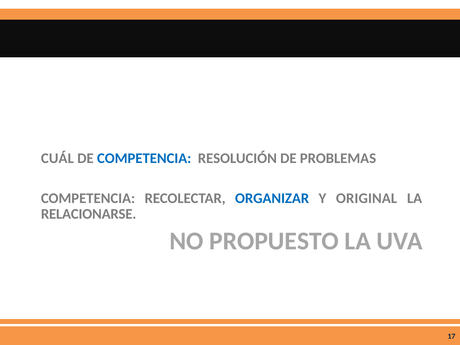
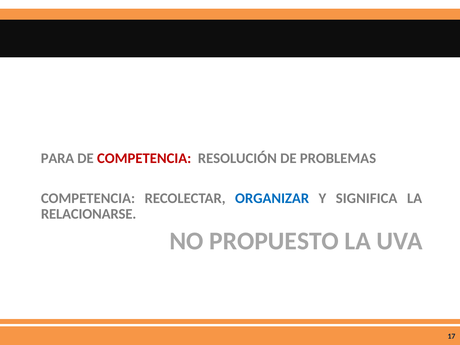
CUÁL: CUÁL -> PARA (58, 158)
COMPETENCIA colour: blue -> red (144, 158)
ORIGINAL: ORIGINAL -> SIGNIFICA (367, 198)
